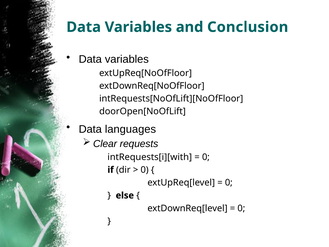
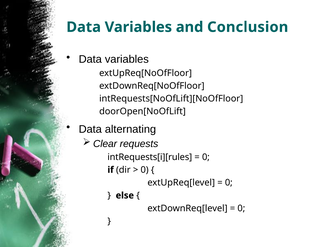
languages: languages -> alternating (130, 129)
intRequests[i][with: intRequests[i][with -> intRequests[i][rules (150, 157)
